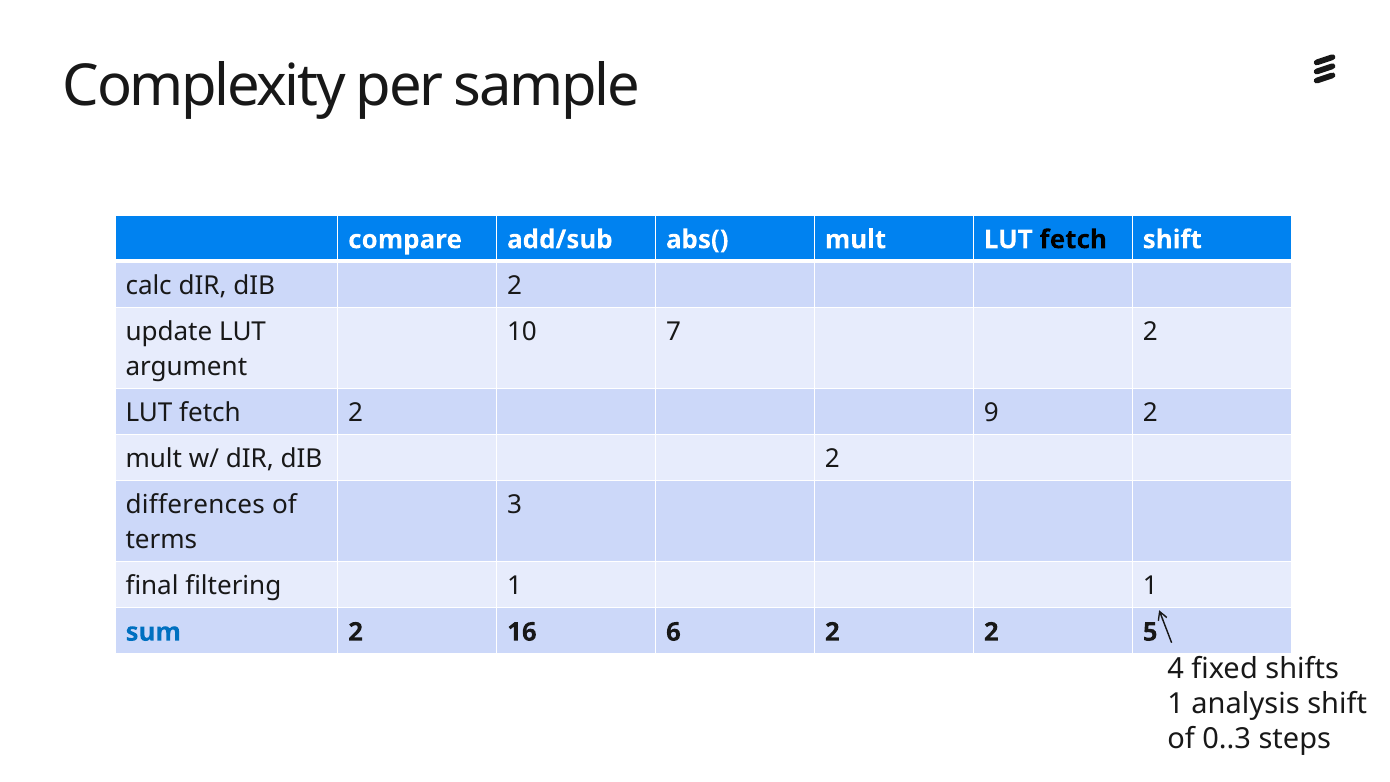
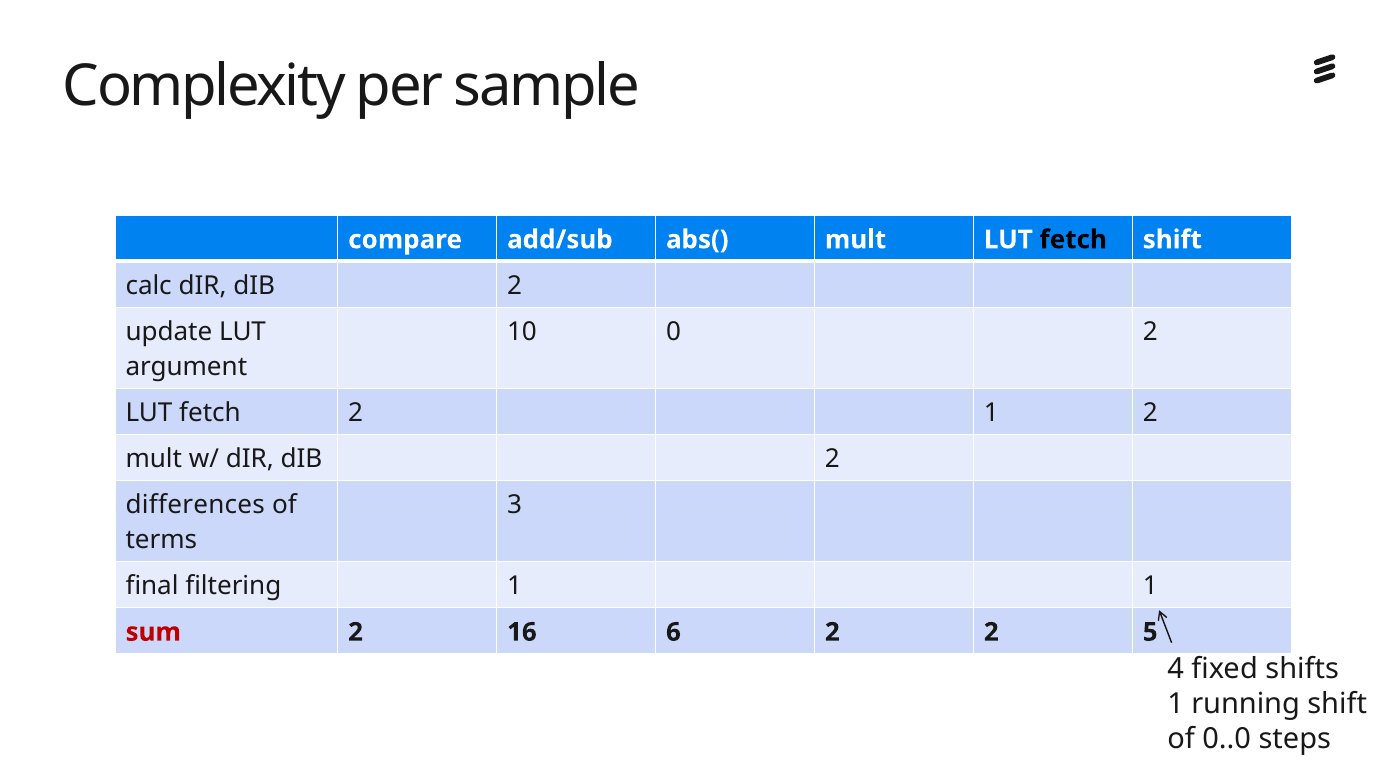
7: 7 -> 0 (673, 331)
2 9: 9 -> 1 (991, 413)
sum colour: blue -> red (153, 632)
analysis: analysis -> running (1246, 704)
0..3: 0..3 -> 0..0 (1227, 739)
